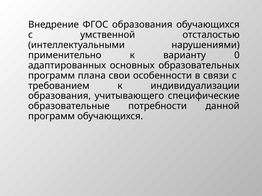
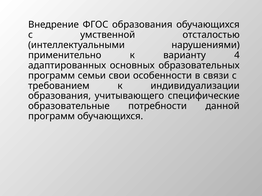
0: 0 -> 4 (237, 55)
плана: плана -> семьи (92, 76)
